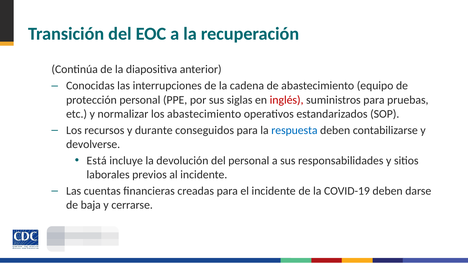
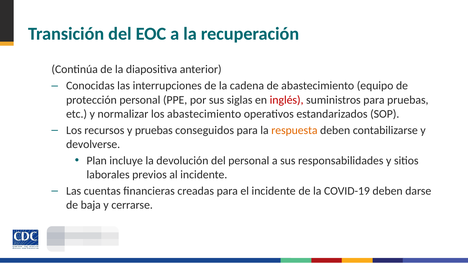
y durante: durante -> pruebas (154, 130)
respuesta colour: blue -> orange (294, 130)
Está: Está -> Plan (97, 161)
